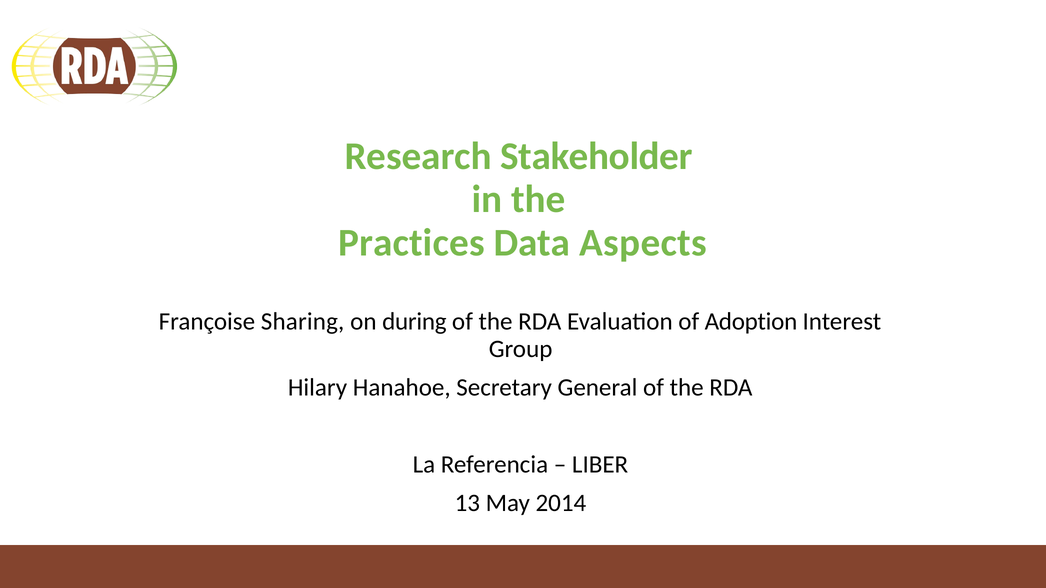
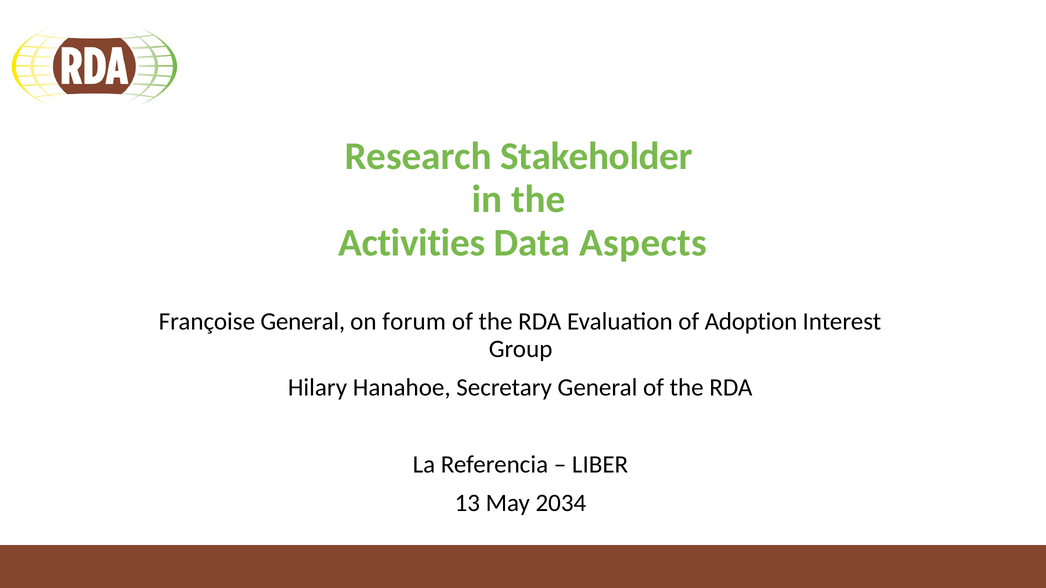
Practices: Practices -> Activities (412, 243)
Françoise Sharing: Sharing -> General (303, 322)
during: during -> forum (414, 322)
2014: 2014 -> 2034 (561, 503)
